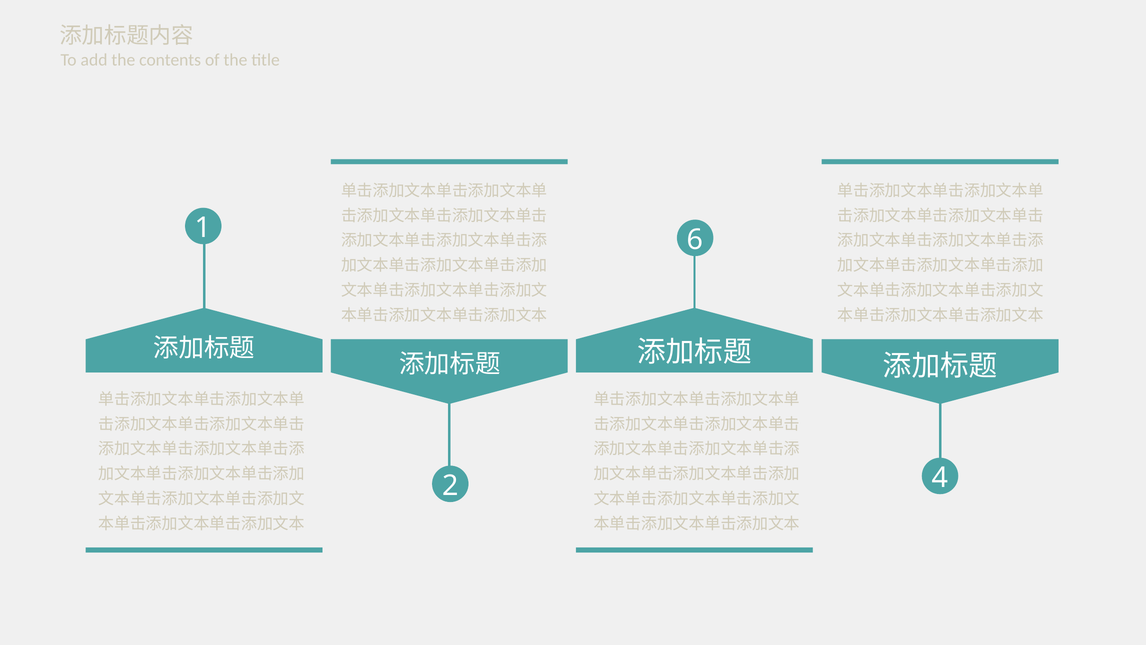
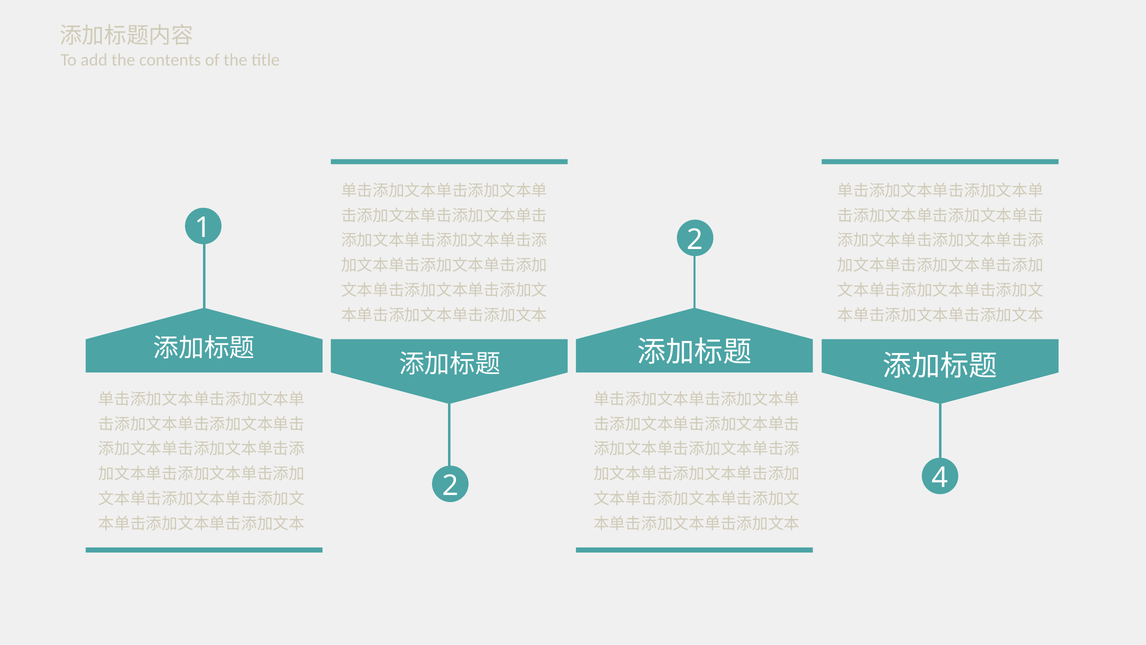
1 6: 6 -> 2 (695, 239)
